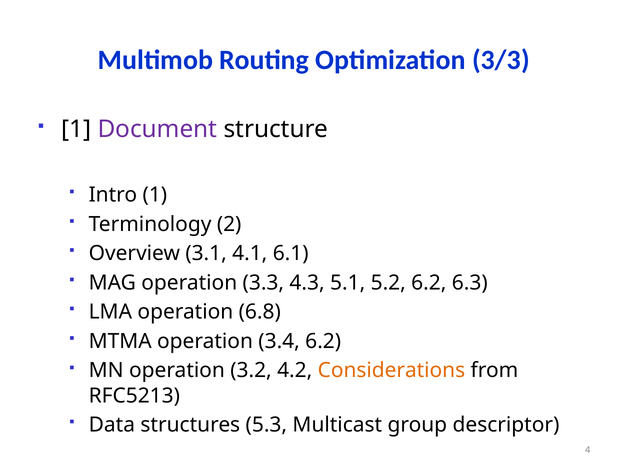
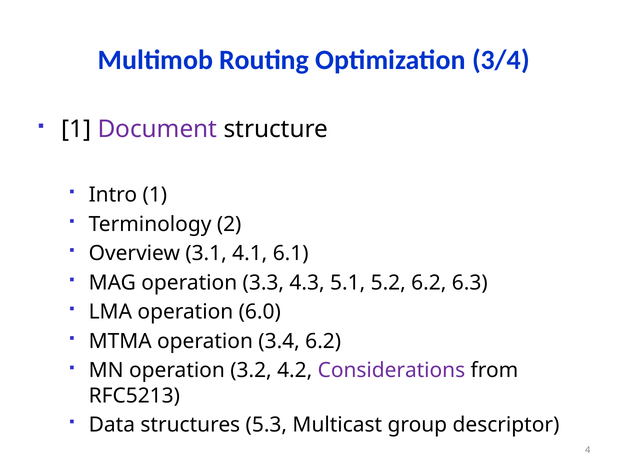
3/3: 3/3 -> 3/4 (501, 60)
6.8: 6.8 -> 6.0 (260, 312)
Considerations colour: orange -> purple (391, 371)
